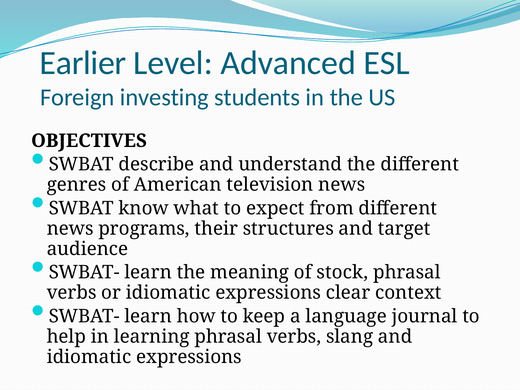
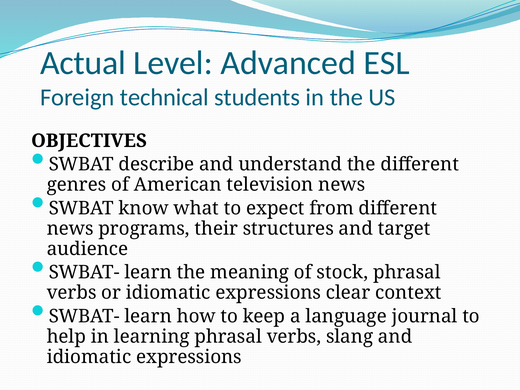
Earlier: Earlier -> Actual (83, 63)
investing: investing -> technical (164, 97)
